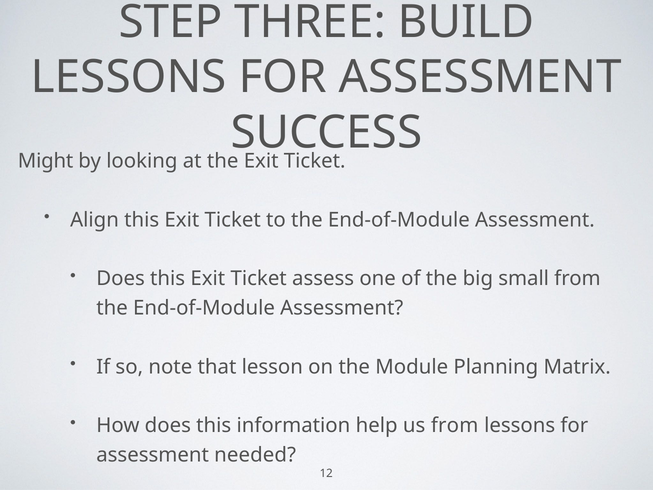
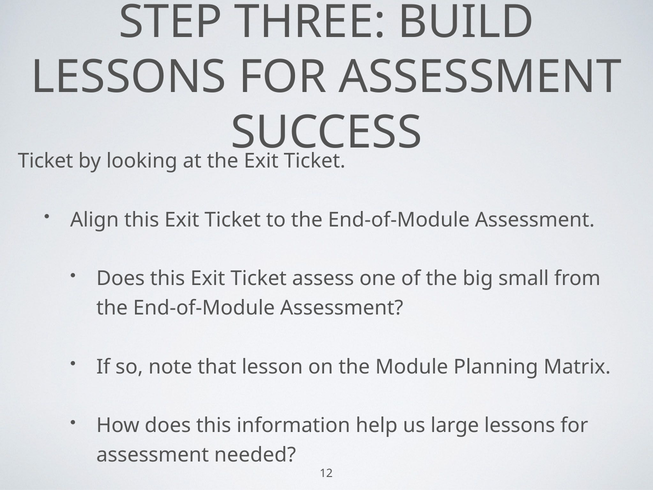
Might: Might -> Ticket (46, 161)
us from: from -> large (455, 425)
